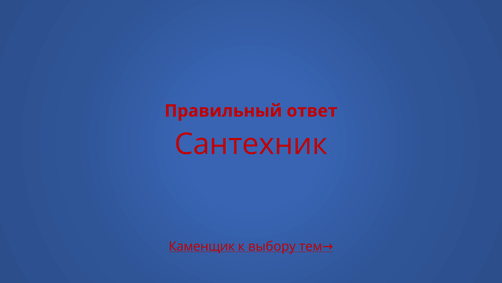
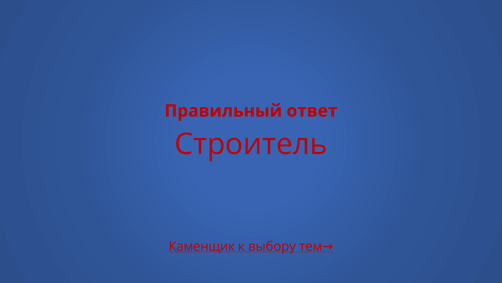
Сантехник: Сантехник -> Строитель (251, 144)
